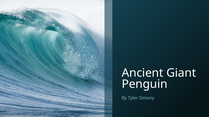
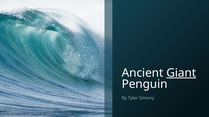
Giant underline: none -> present (181, 73)
